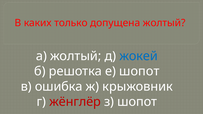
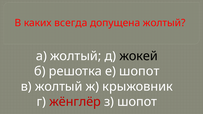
только: только -> всегда (71, 23)
жокей colour: blue -> black (139, 56)
в ошибка: ошибка -> жолтый (59, 87)
